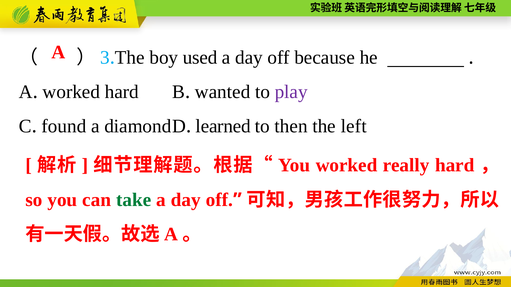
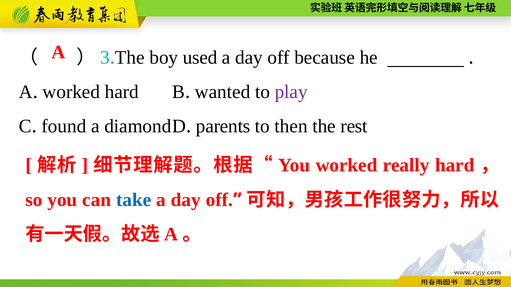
learned: learned -> parents (223, 127)
left: left -> rest (354, 127)
take colour: green -> blue (134, 200)
